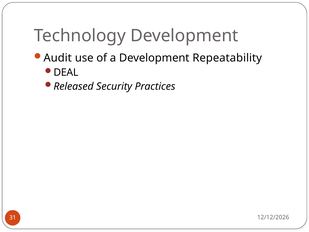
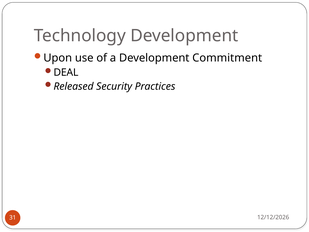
Audit: Audit -> Upon (58, 58)
Repeatability: Repeatability -> Commitment (227, 58)
